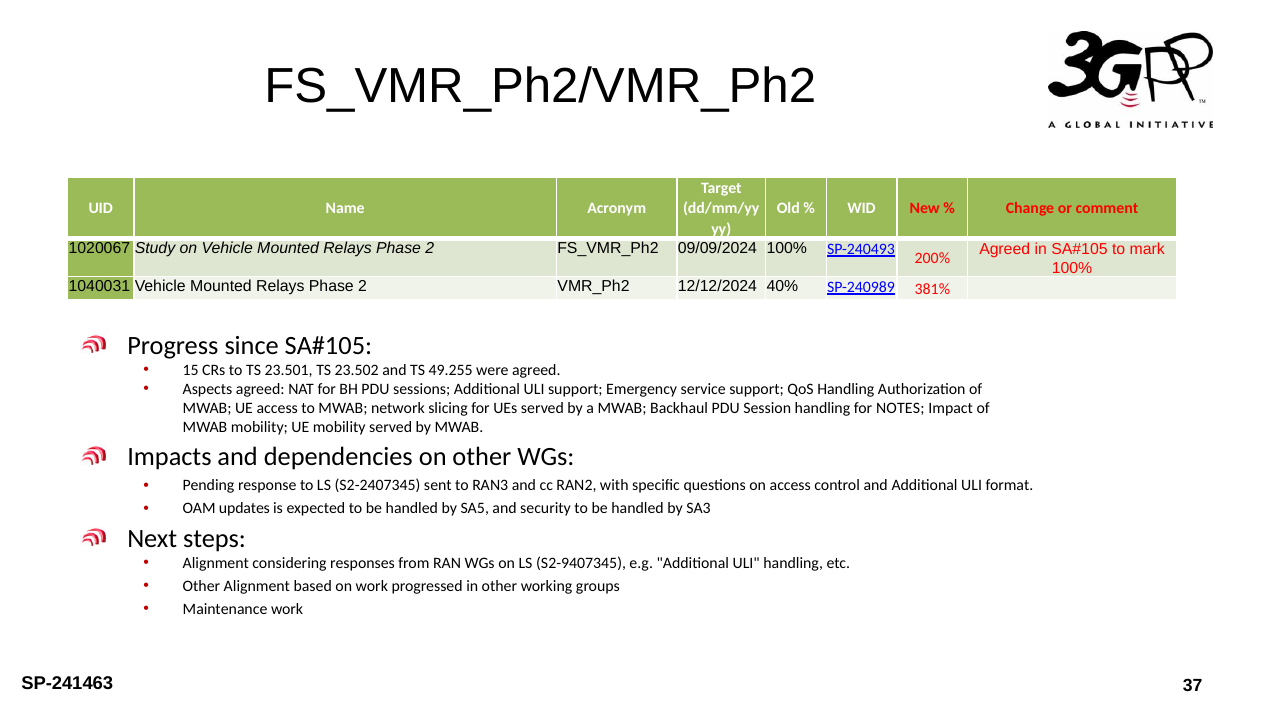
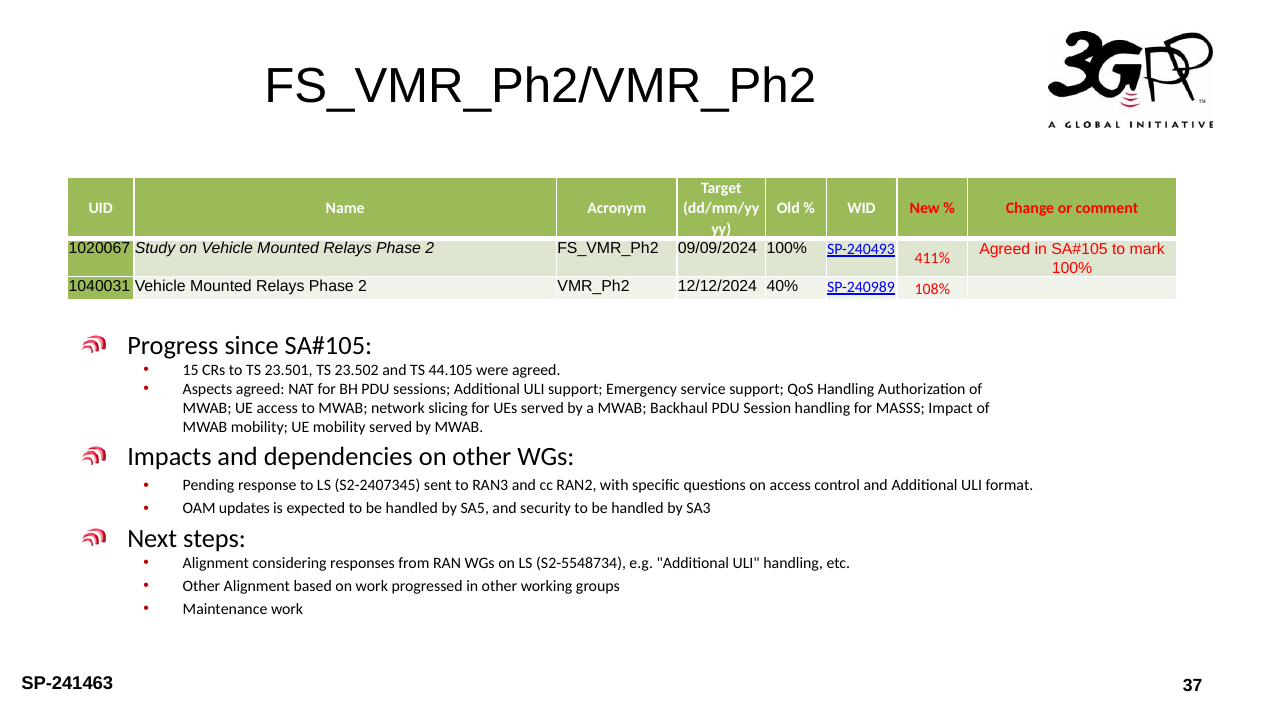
200%: 200% -> 411% (932, 258)
381%: 381% -> 108% (932, 289)
49.255: 49.255 -> 44.105 (451, 370)
NOTES: NOTES -> MASSS (900, 408)
S2-9407345: S2-9407345 -> S2-5548734 (581, 563)
